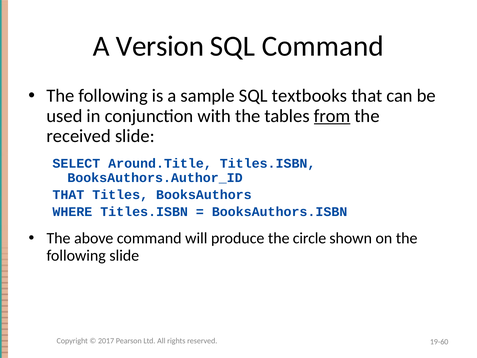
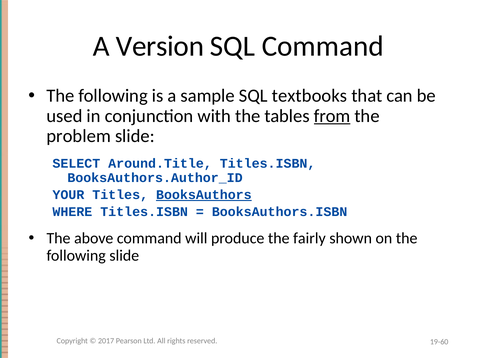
received: received -> problem (79, 136)
THAT: THAT -> YOUR (68, 195)
BooksAuthors underline: none -> present (204, 195)
circle: circle -> fairly (309, 238)
